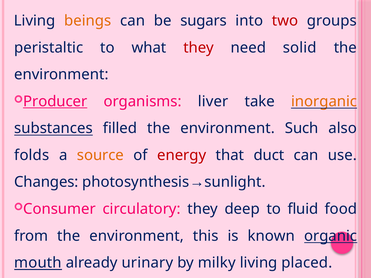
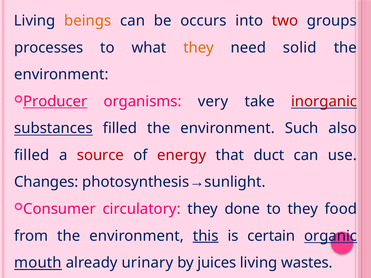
sugars: sugars -> occurs (204, 21)
peristaltic: peristaltic -> processes (49, 48)
they colour: red -> orange (199, 48)
liver: liver -> very (213, 102)
inorganic colour: orange -> red (324, 102)
folds: folds -> filled (32, 155)
source colour: orange -> red (100, 155)
deep: deep -> done (242, 209)
to fluid: fluid -> they (303, 209)
this underline: none -> present (206, 236)
known: known -> certain (271, 236)
milky: milky -> juices (217, 263)
placed: placed -> wastes (307, 263)
